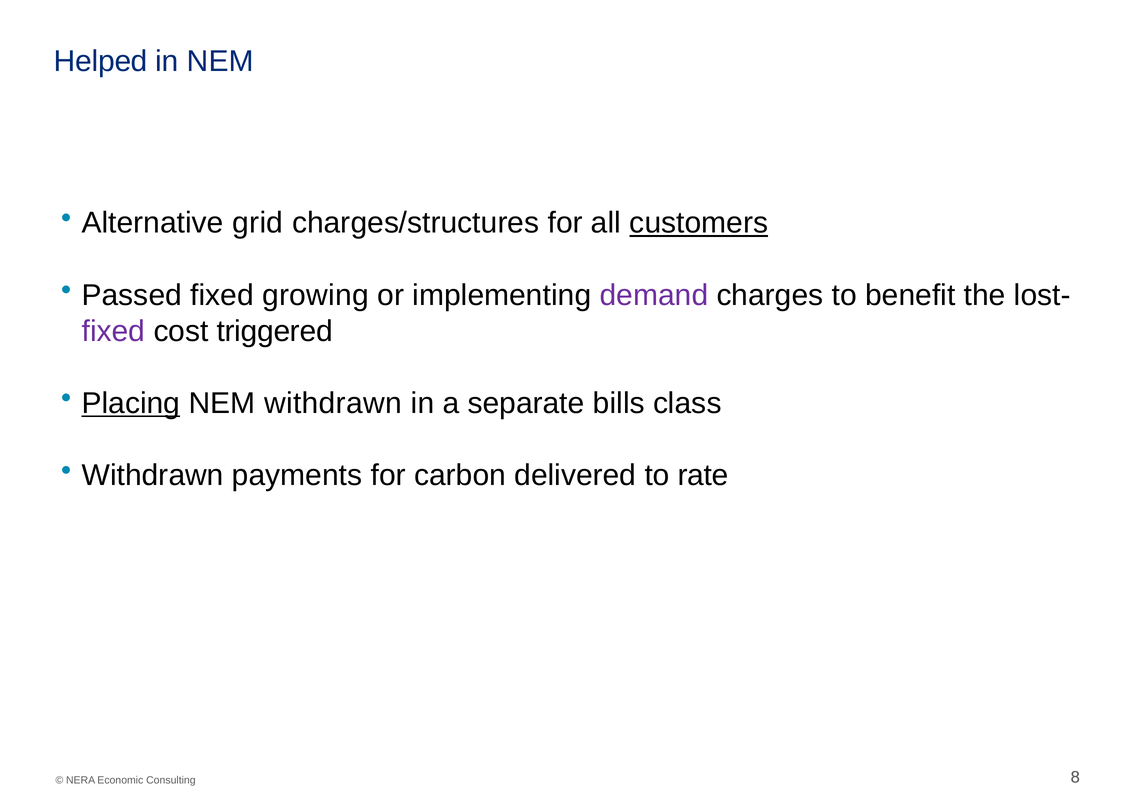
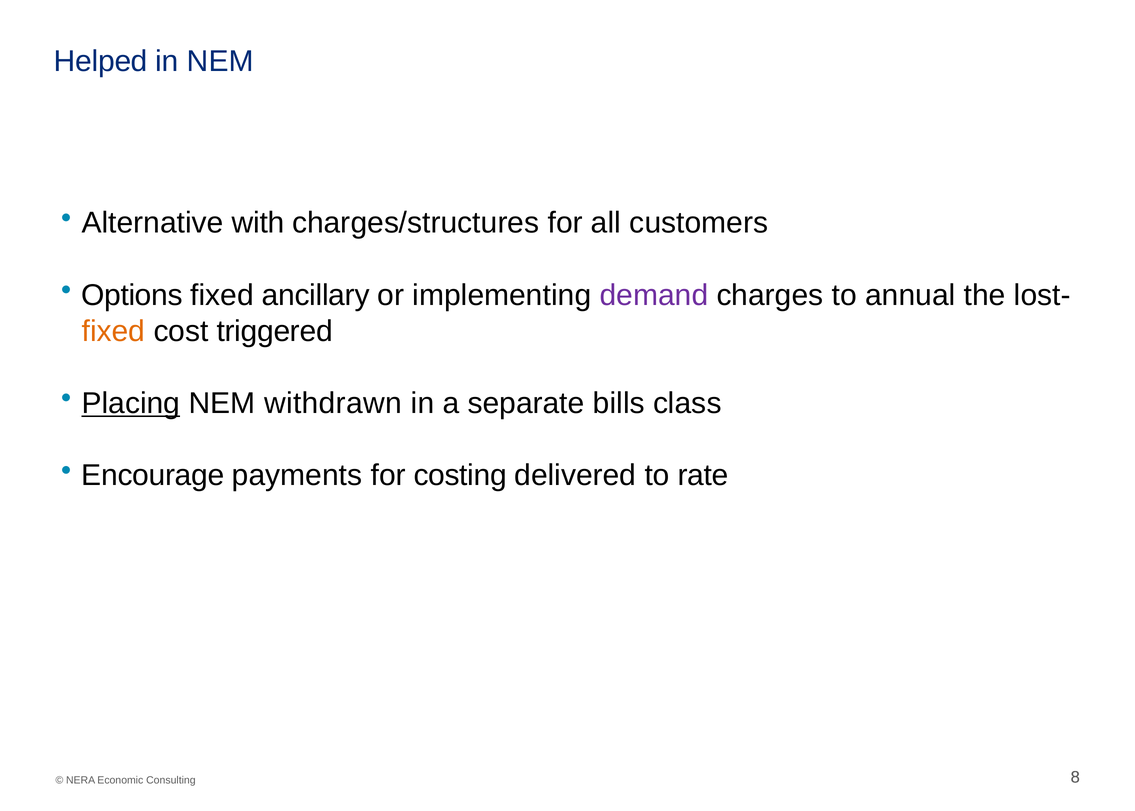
grid: grid -> with (258, 223)
customers underline: present -> none (699, 223)
Passed: Passed -> Options (132, 295)
growing: growing -> ancillary (316, 295)
benefit: benefit -> annual (910, 295)
fixed colour: purple -> orange (113, 331)
Withdrawn: Withdrawn -> Encourage (153, 475)
carbon: carbon -> costing (460, 475)
